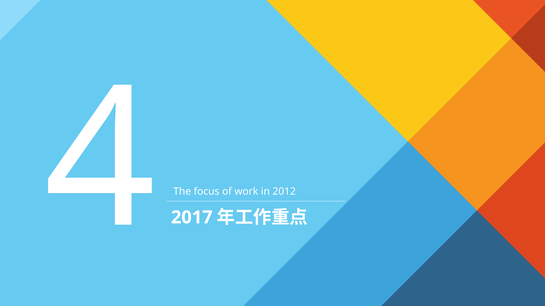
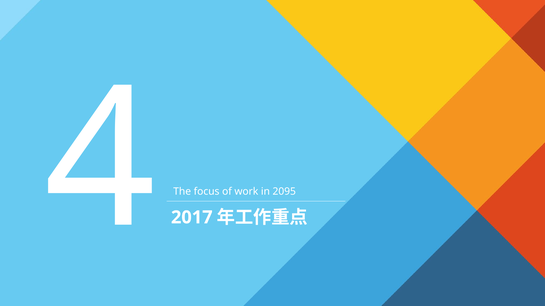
2012: 2012 -> 2095 (284, 192)
